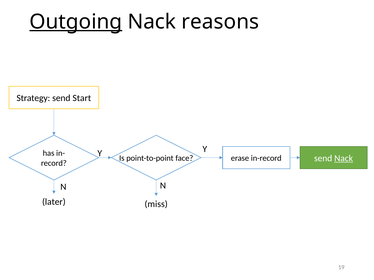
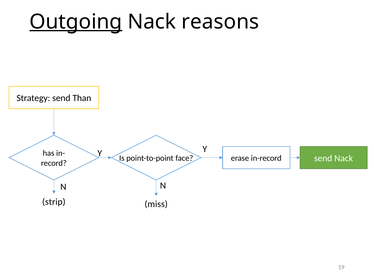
Start: Start -> Than (82, 98)
Nack underline: present -> none (344, 159)
later: later -> strip (54, 202)
